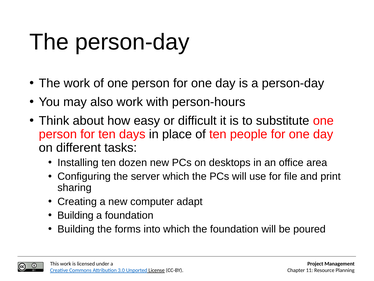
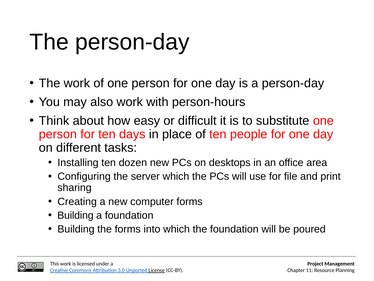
computer adapt: adapt -> forms (190, 201)
